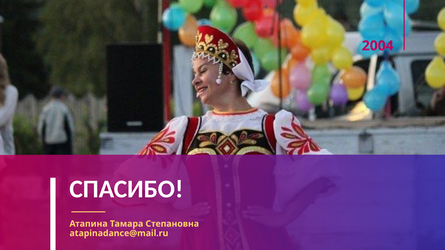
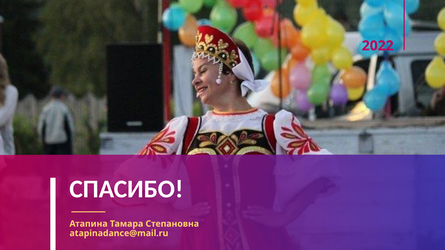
2004: 2004 -> 2022 (378, 46)
